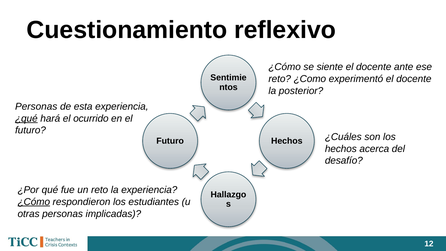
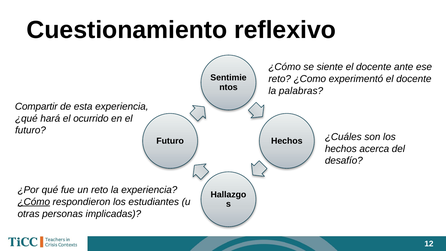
posterior: posterior -> palabras (301, 91)
Personas: Personas -> Compartir (36, 107)
¿qué underline: present -> none (26, 118)
